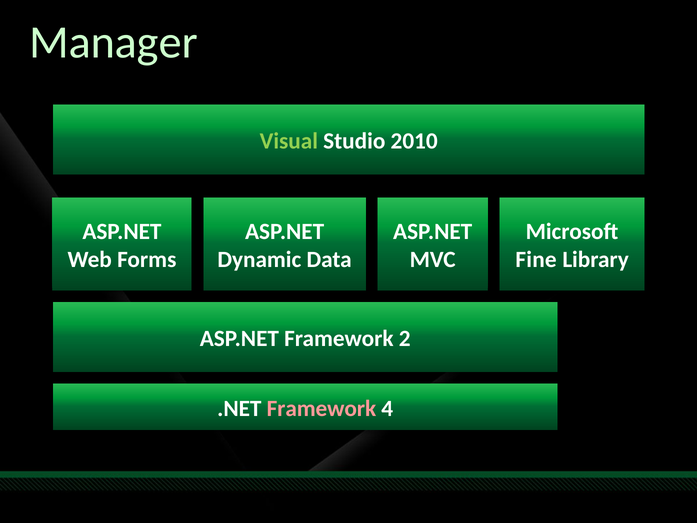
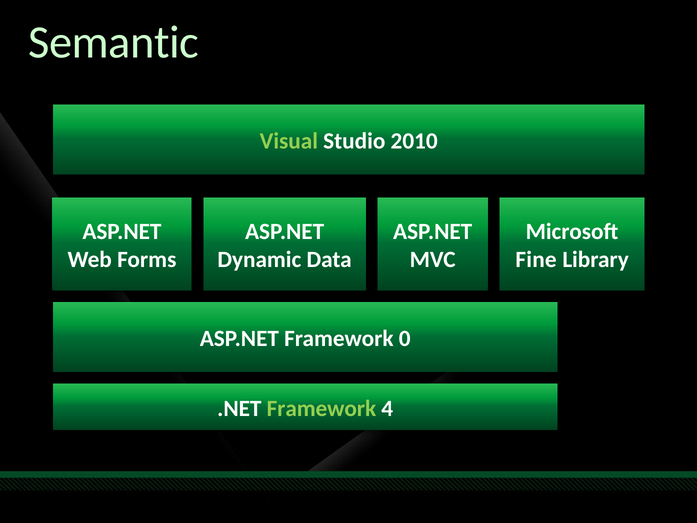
Manager: Manager -> Semantic (114, 42)
2: 2 -> 0 (405, 338)
Framework colour: pink -> light green (321, 408)
